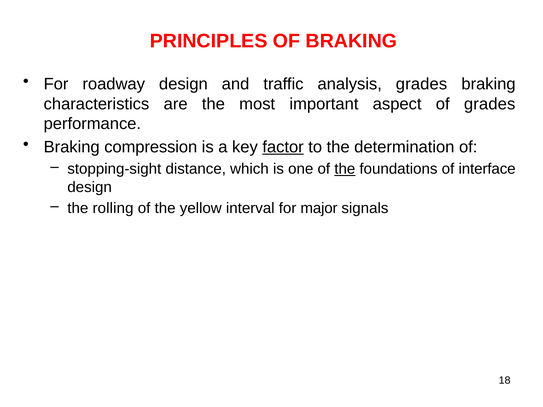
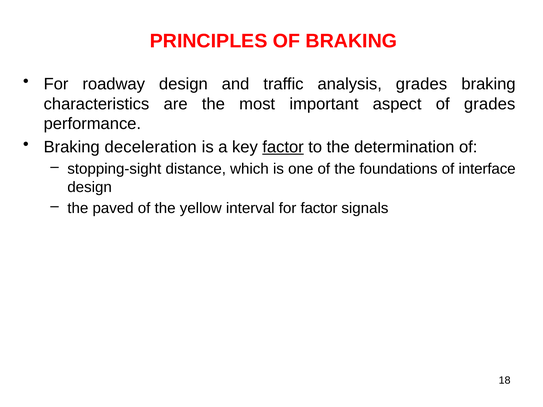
compression: compression -> deceleration (151, 147)
the underline: present -> none (345, 169)
rolling: rolling -> paved (113, 208)
for major: major -> factor (319, 208)
